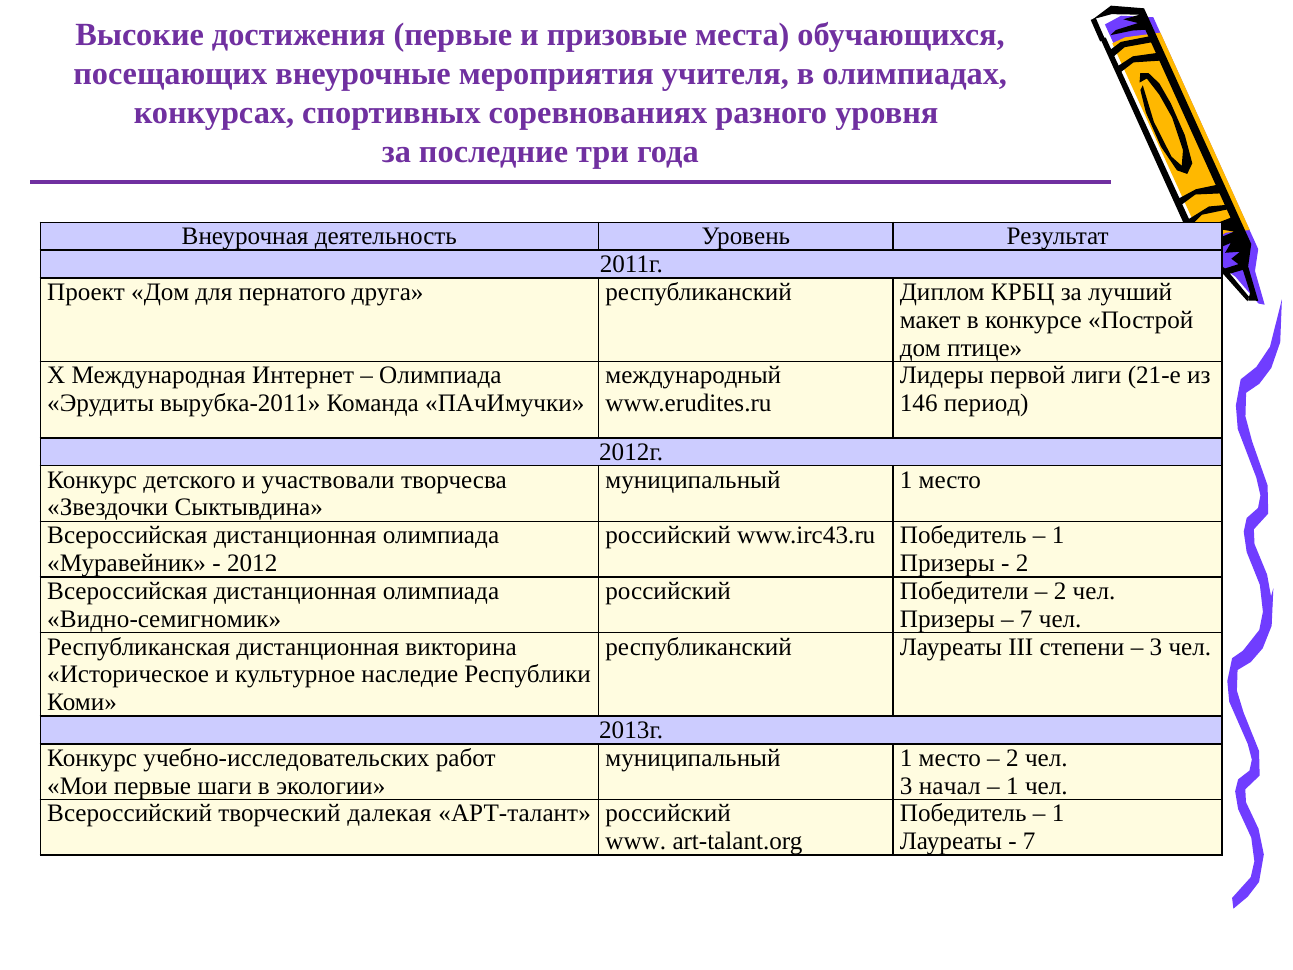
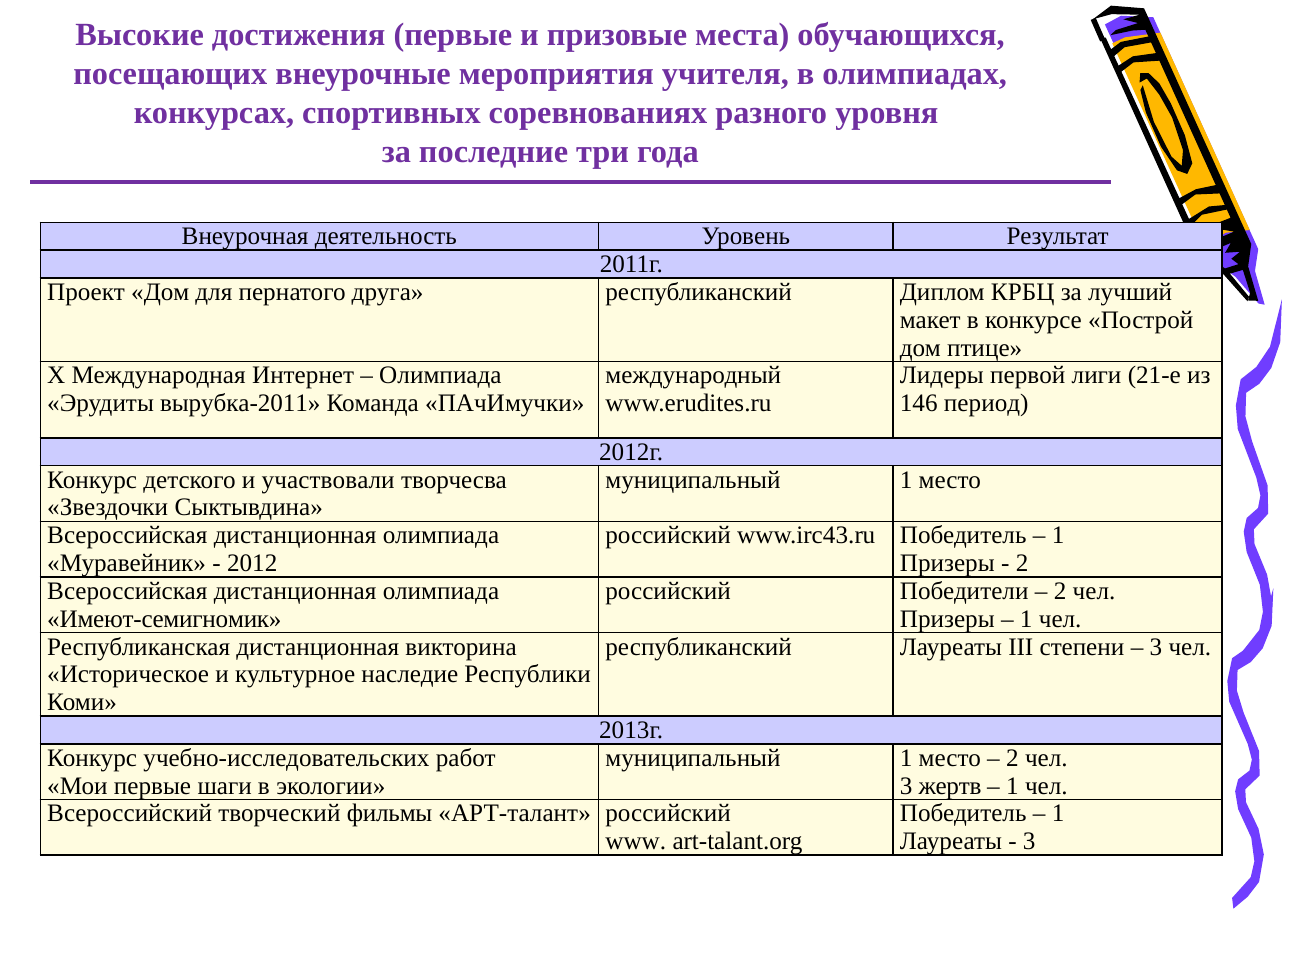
Видно-семигномик: Видно-семигномик -> Имеют-семигномик (164, 619)
7: 7 -> 1 (1026, 619)
начал: начал -> жертв (950, 786)
далекая: далекая -> фильмы (390, 813)
7: 7 -> 3 (1029, 841)
